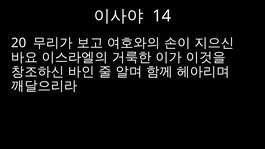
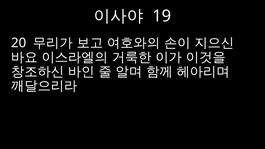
14: 14 -> 19 (162, 16)
